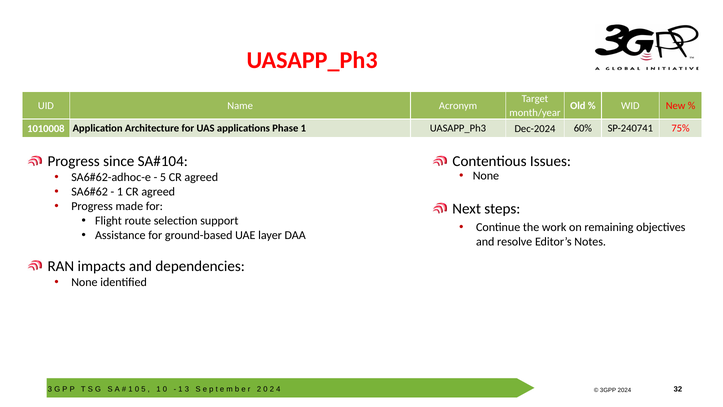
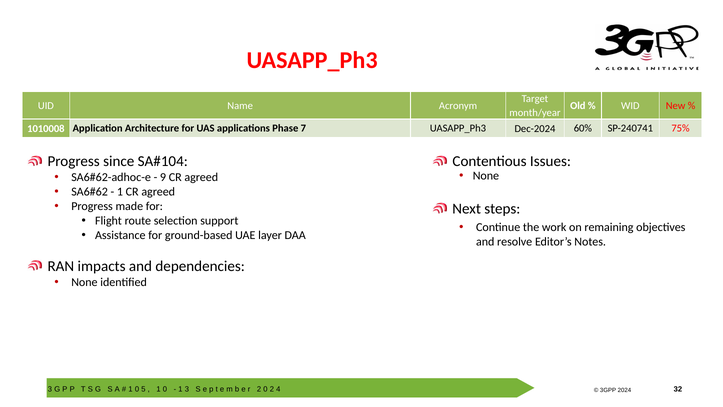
Phase 1: 1 -> 7 (303, 128)
5: 5 -> 9 (163, 177)
